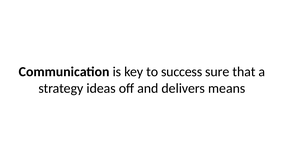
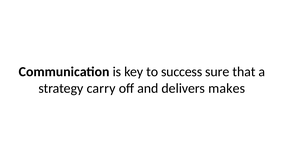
ideas: ideas -> carry (101, 88)
means: means -> makes (227, 88)
